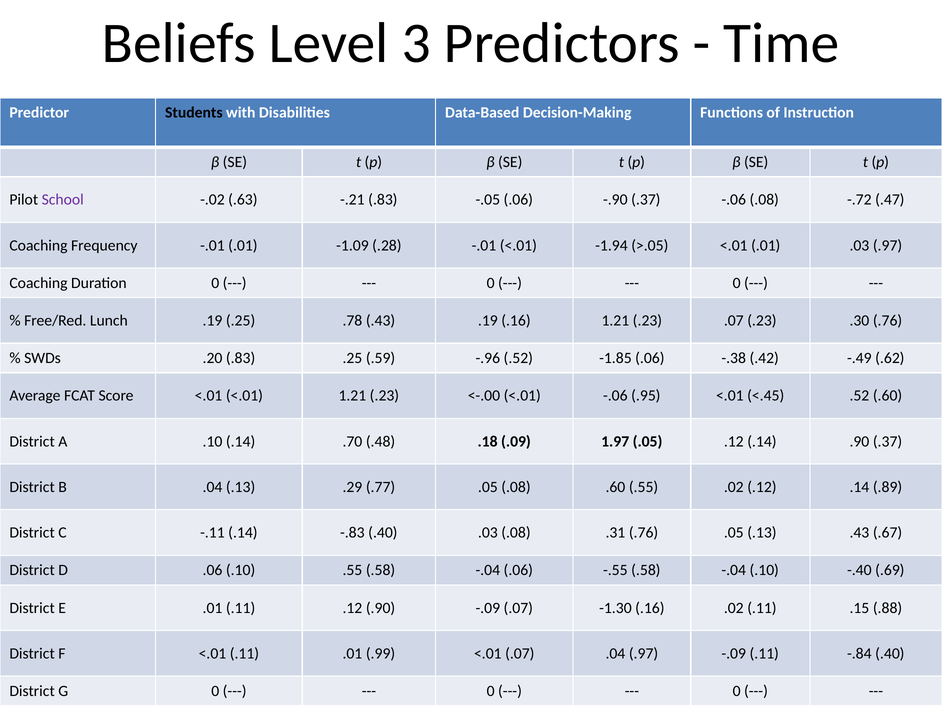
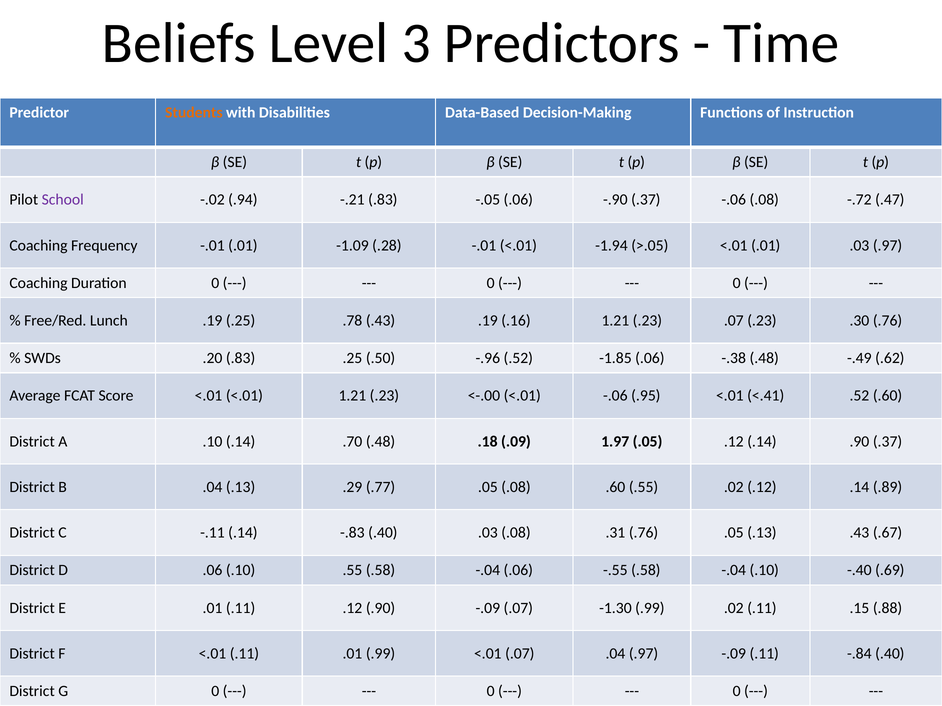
Students colour: black -> orange (194, 113)
.63: .63 -> .94 (243, 200)
.59: .59 -> .50 (381, 358)
-.38 .42: .42 -> .48 (764, 358)
<.45: <.45 -> <.41 (766, 396)
-1.30 .16: .16 -> .99 (650, 608)
